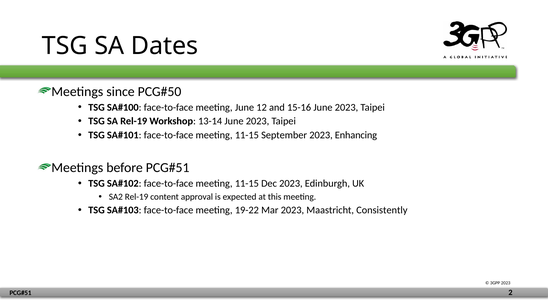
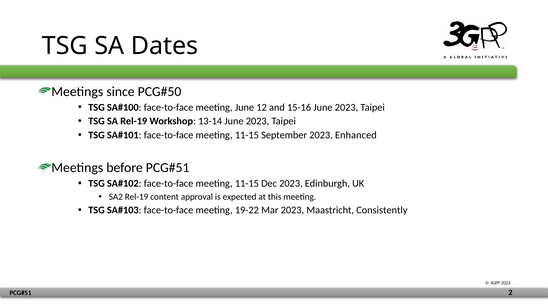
Enhancing: Enhancing -> Enhanced (356, 135)
